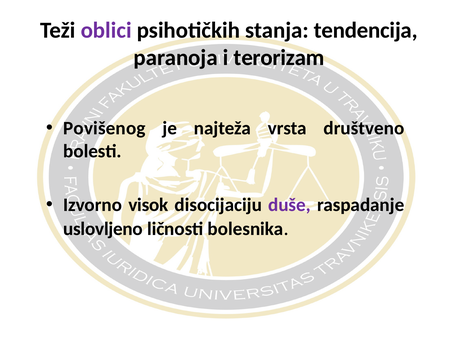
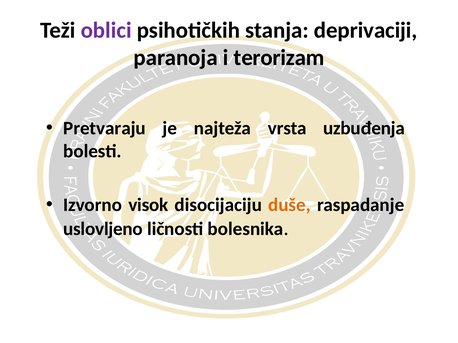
tendencija: tendencija -> deprivaciji (366, 30)
Povišenog: Povišenog -> Pretvaraju (104, 129)
društveno: društveno -> uzbuđenja (364, 129)
duše colour: purple -> orange (289, 205)
